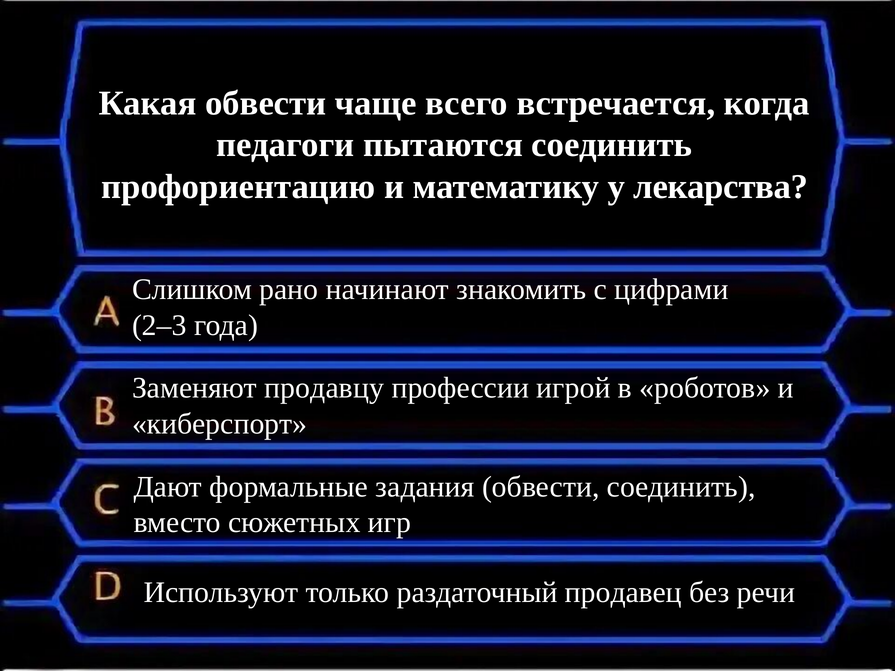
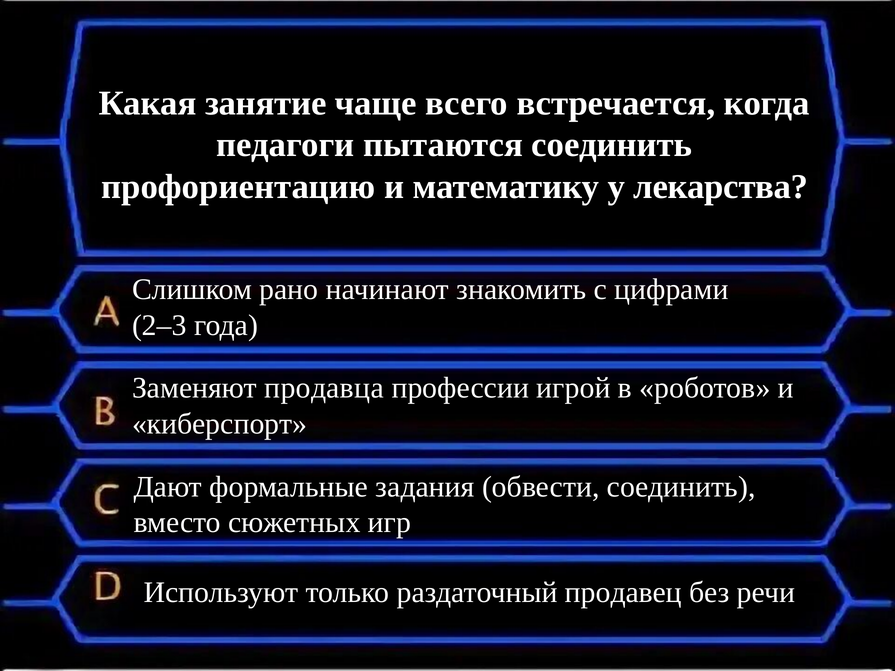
Какая обвести: обвести -> занятие (266, 103)
продавцу: продавцу -> продавца (324, 388)
